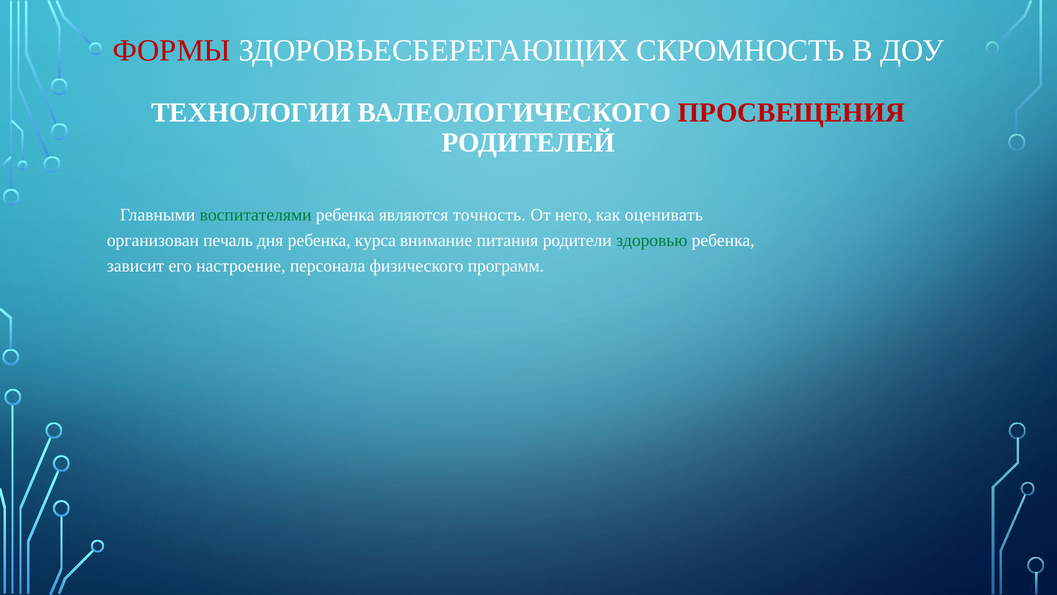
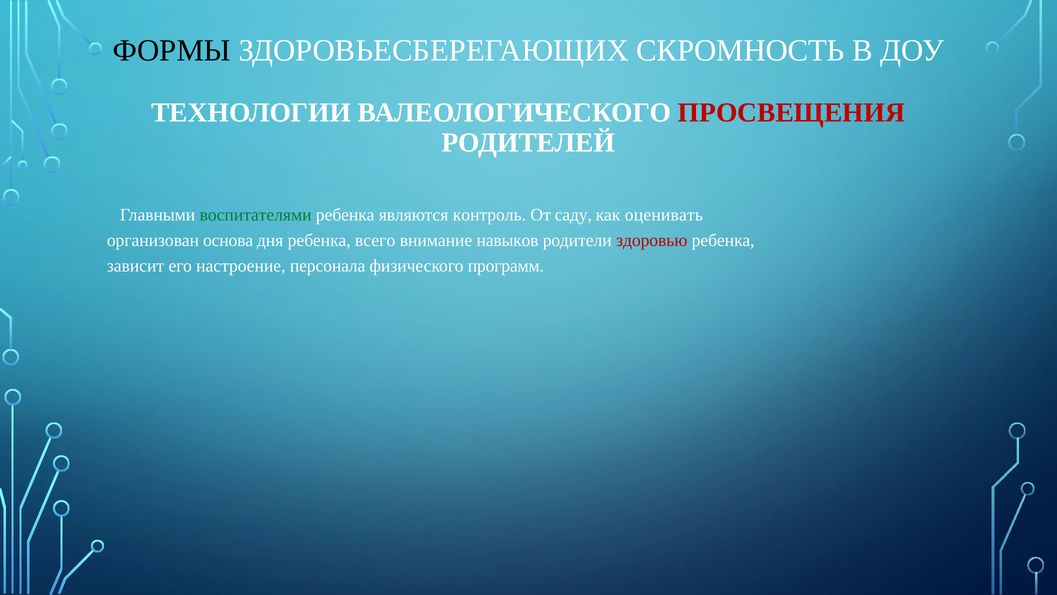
ФОРМЫ colour: red -> black (172, 50)
точность: точность -> контроль (489, 215)
него: него -> саду (573, 215)
печаль: печаль -> основа (228, 240)
курса: курса -> всего (375, 240)
питания: питания -> навыков (508, 240)
здоровью colour: green -> red (652, 240)
